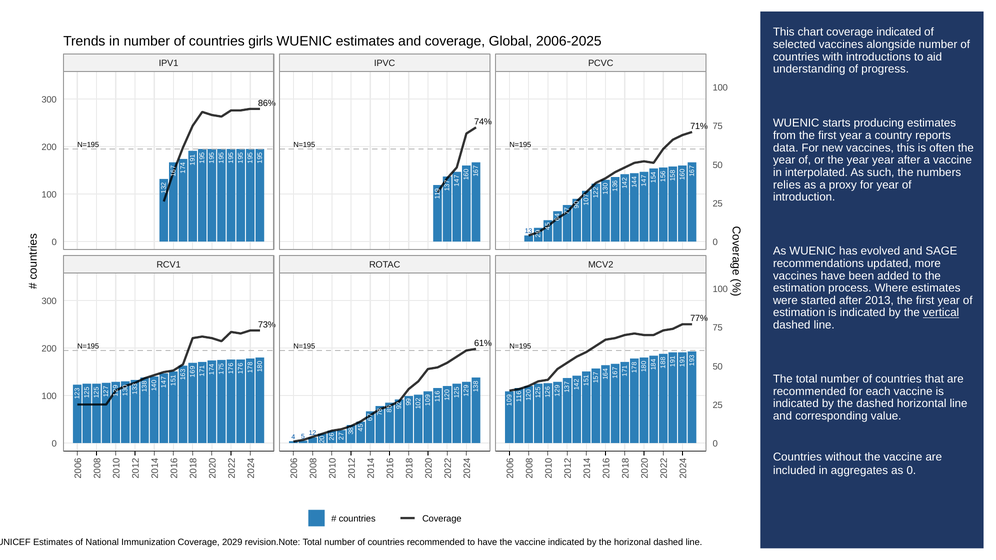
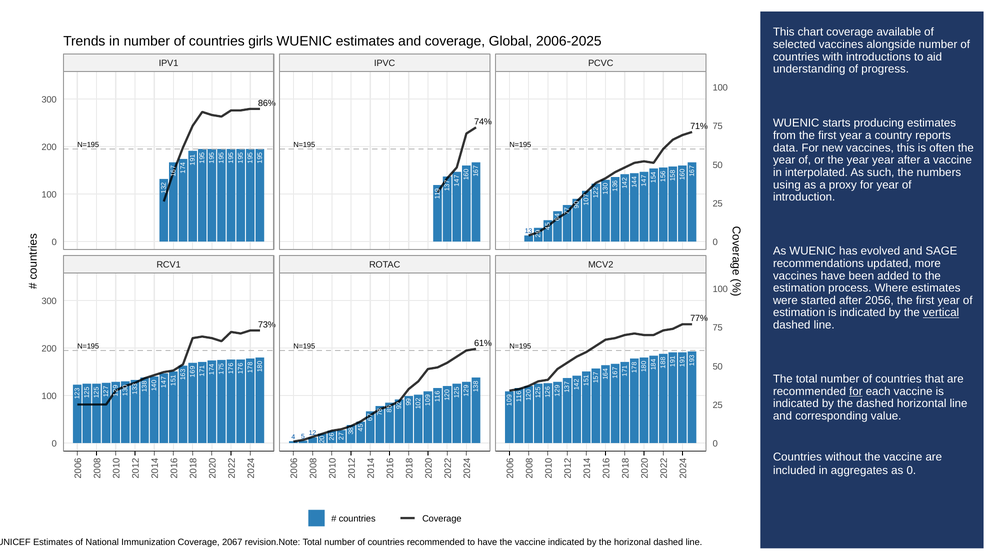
coverage indicated: indicated -> available (899, 32)
relies: relies -> using (787, 185)
2013: 2013 -> 2056 (879, 301)
for underline: none -> present (856, 392)
2029: 2029 -> 2067 (232, 543)
